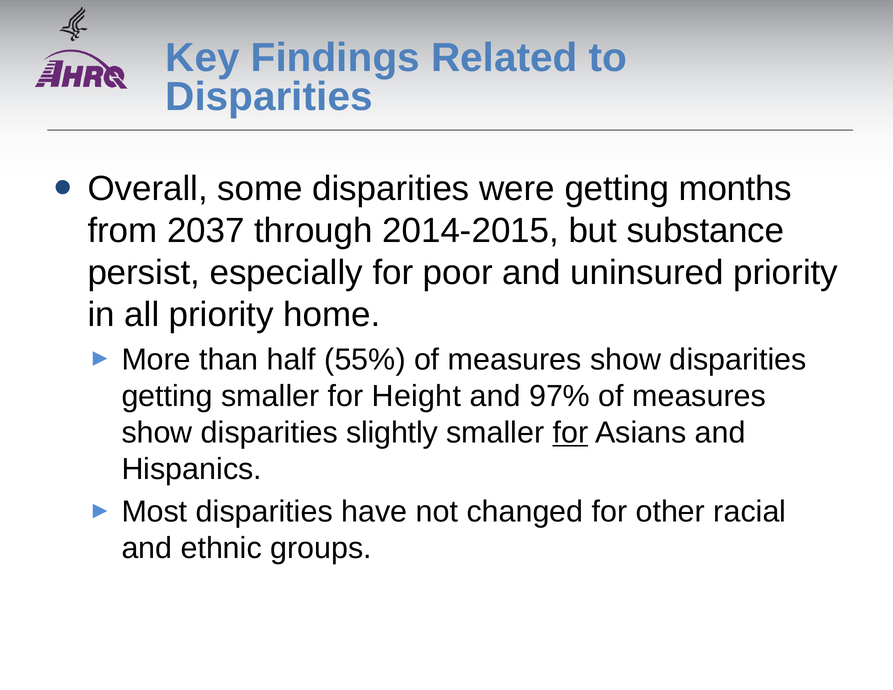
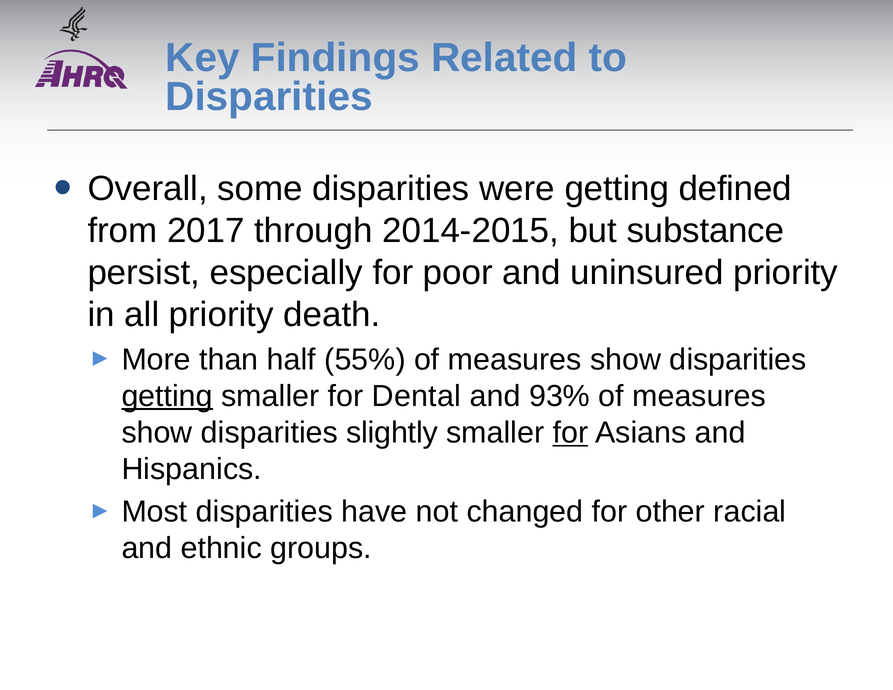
months: months -> defined (735, 189)
2037: 2037 -> 2017 (206, 231)
home: home -> death (332, 314)
getting underline: none -> present (167, 396)
Height: Height -> Dental (416, 396)
97%: 97% -> 93% (560, 396)
